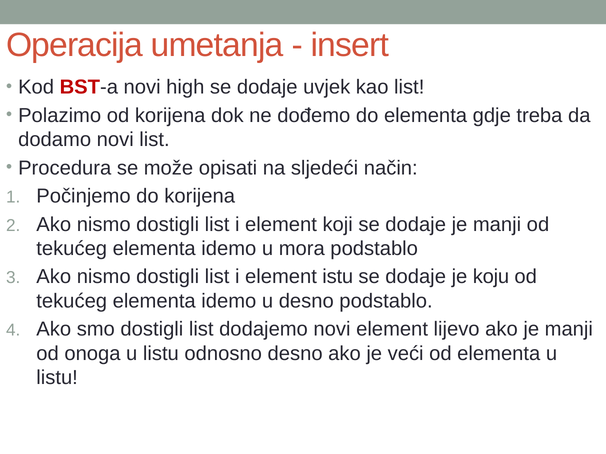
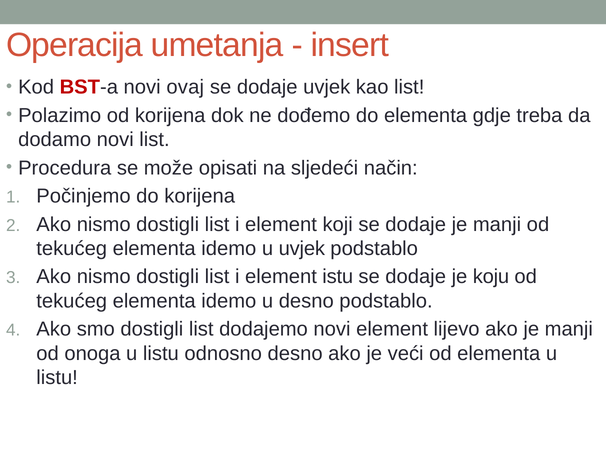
high: high -> ovaj (185, 87)
u mora: mora -> uvjek (302, 249)
